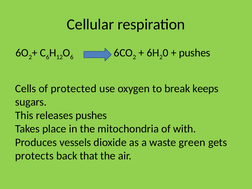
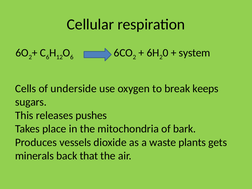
pushes: pushes -> system (195, 53)
protected: protected -> underside (74, 89)
with: with -> bark (185, 129)
green: green -> plants (192, 142)
protects: protects -> minerals (34, 156)
